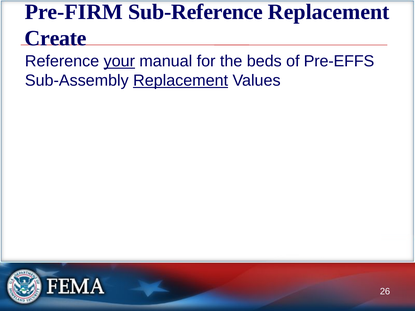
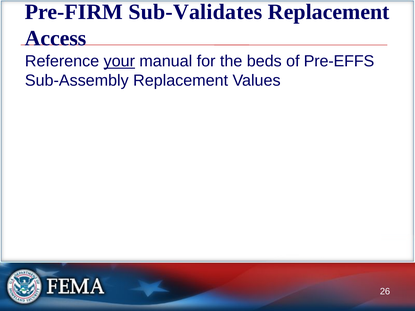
Sub-Reference: Sub-Reference -> Sub-Validates (195, 12)
Create: Create -> Access (56, 38)
Replacement underline: present -> none (181, 81)
